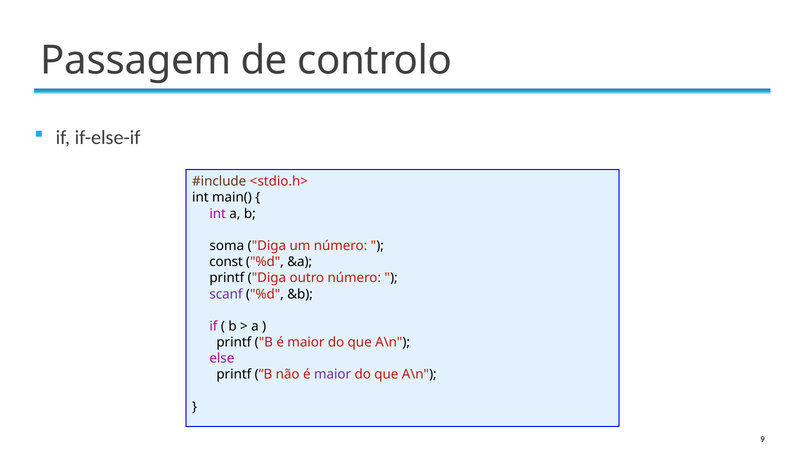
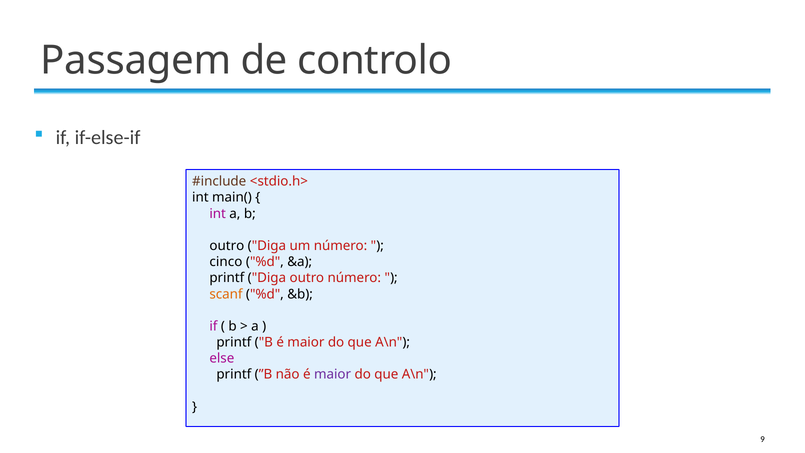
soma: soma -> outro (227, 246)
const: const -> cinco (226, 262)
scanf colour: purple -> orange (226, 294)
